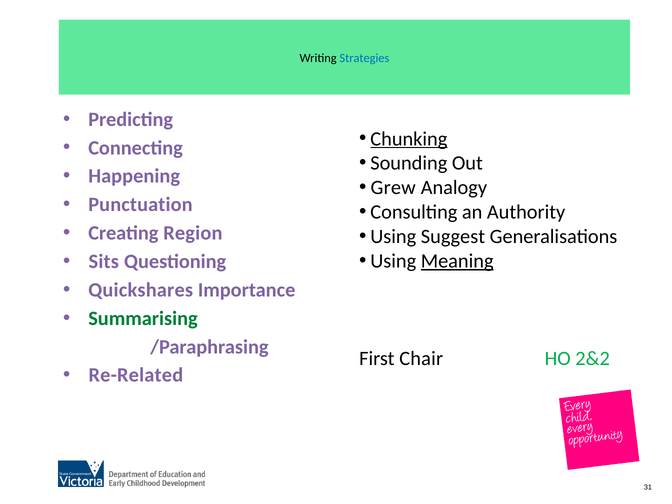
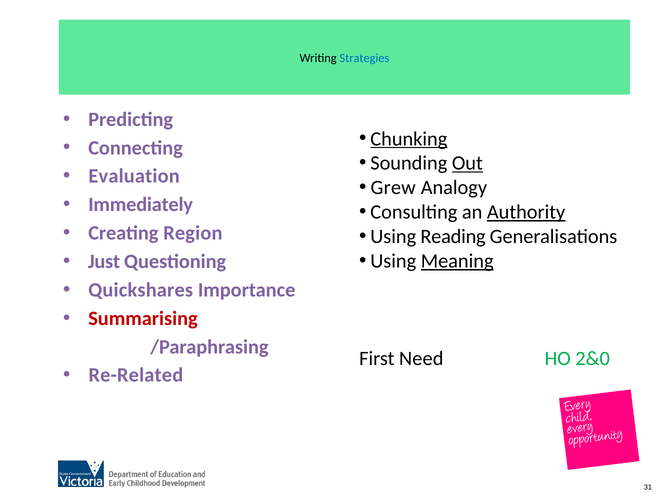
Out underline: none -> present (467, 163)
Happening: Happening -> Evaluation (134, 176)
Punctuation: Punctuation -> Immediately (141, 205)
Authority underline: none -> present (526, 212)
Suggest: Suggest -> Reading (453, 237)
Sits: Sits -> Just (104, 262)
Summarising colour: green -> red (143, 319)
Chair: Chair -> Need (421, 359)
2&2: 2&2 -> 2&0 (593, 359)
